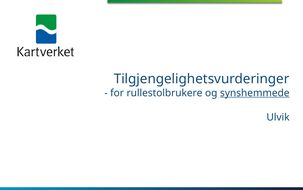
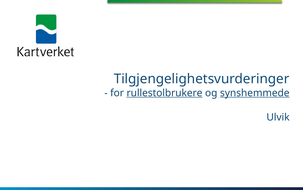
rullestolbrukere underline: none -> present (165, 93)
